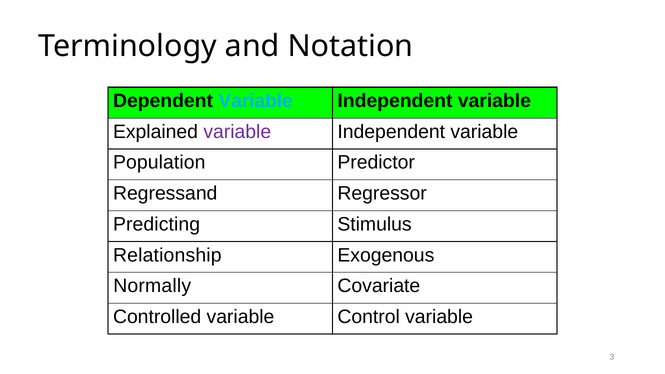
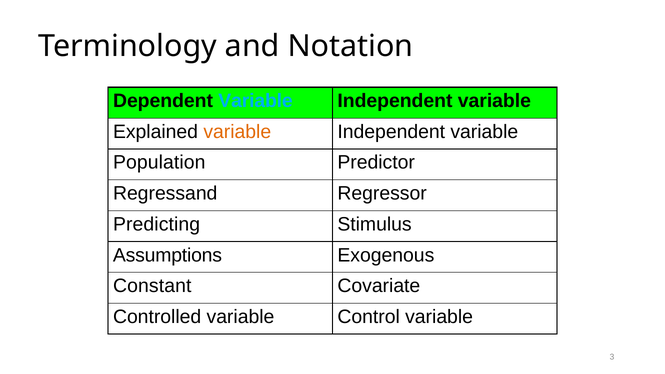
variable colour: purple -> orange (237, 132)
Relationship: Relationship -> Assumptions (168, 255)
Normally: Normally -> Constant (152, 286)
